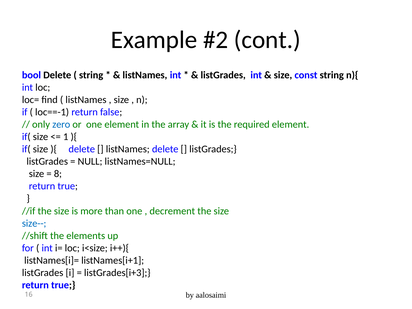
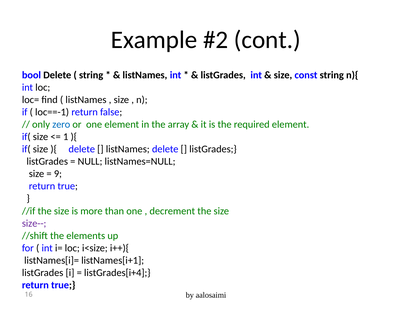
8: 8 -> 9 (58, 174)
size-- colour: blue -> purple (34, 223)
listGrades[i+3: listGrades[i+3 -> listGrades[i+4 (117, 273)
